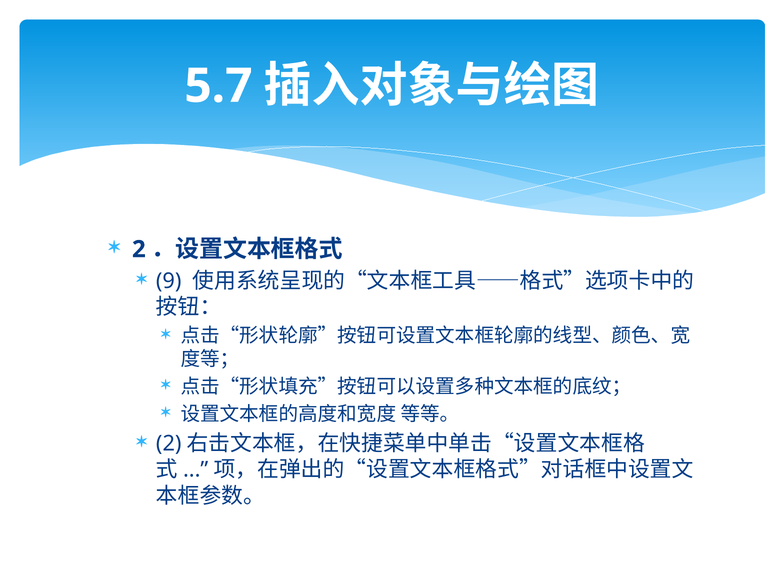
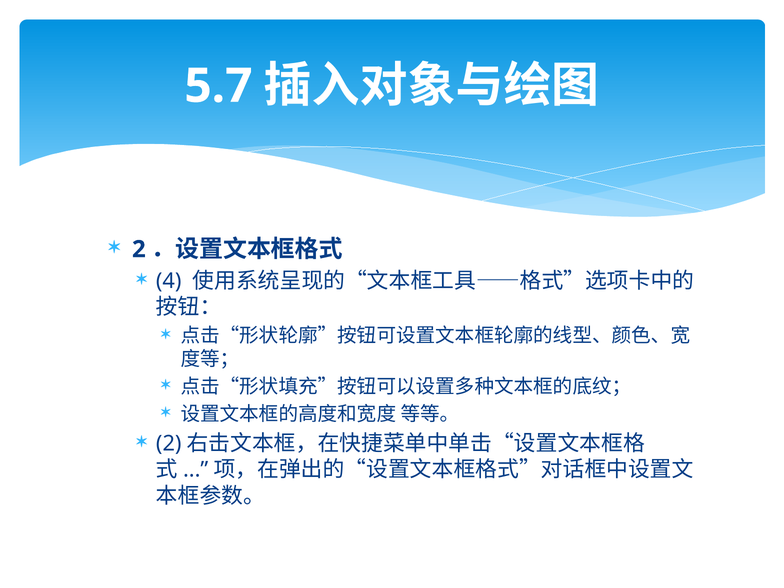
9: 9 -> 4 (169, 281)
